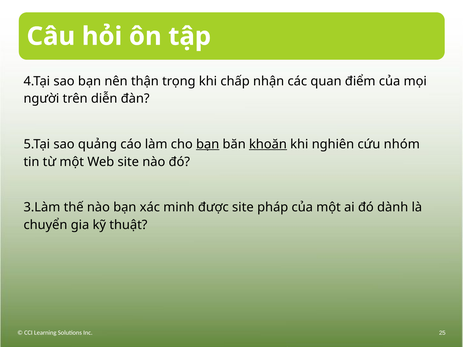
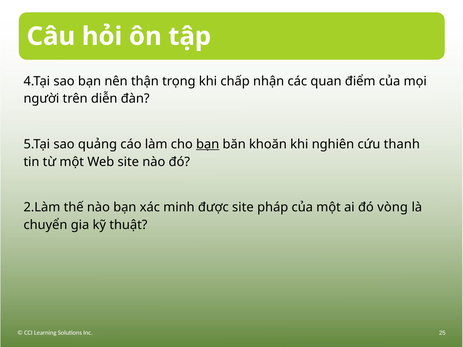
khoăn underline: present -> none (268, 144)
nhóm: nhóm -> thanh (402, 144)
3.Làm: 3.Làm -> 2.Làm (42, 207)
dành: dành -> vòng (393, 207)
